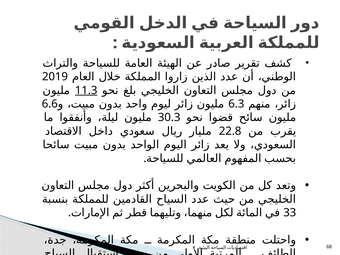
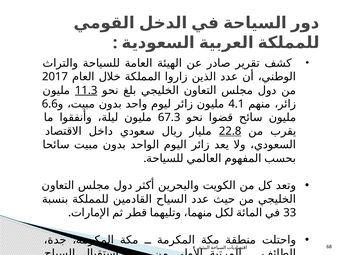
2019: 2019 -> 2017 (55, 77)
6.3: 6.3 -> 4.1 (236, 104)
30.3: 30.3 -> 67.3 (169, 117)
22.8 underline: none -> present (230, 131)
